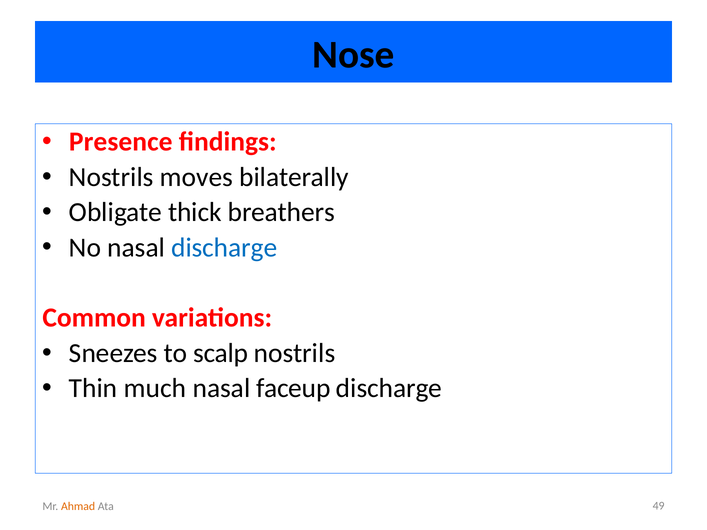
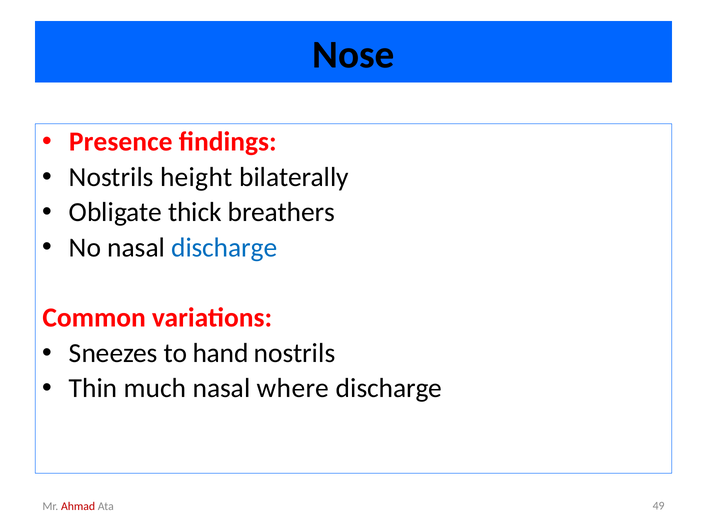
moves: moves -> height (196, 177)
scalp: scalp -> hand (221, 353)
faceup: faceup -> where (293, 388)
Ahmad colour: orange -> red (78, 506)
